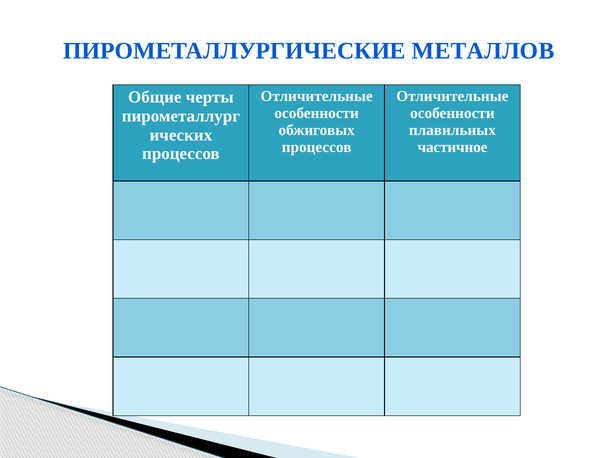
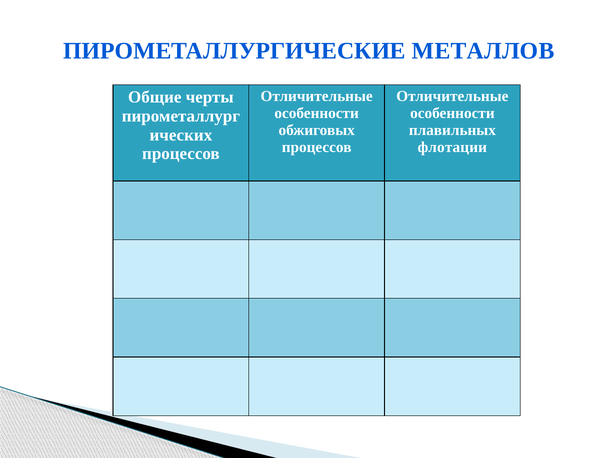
частичное: частичное -> флотации (452, 147)
